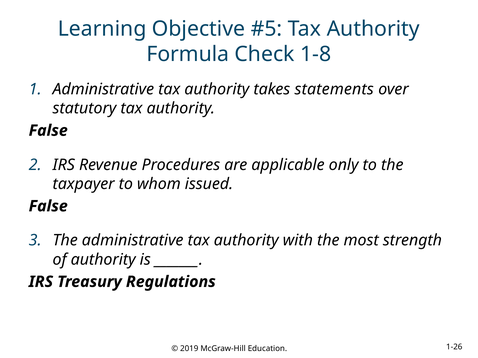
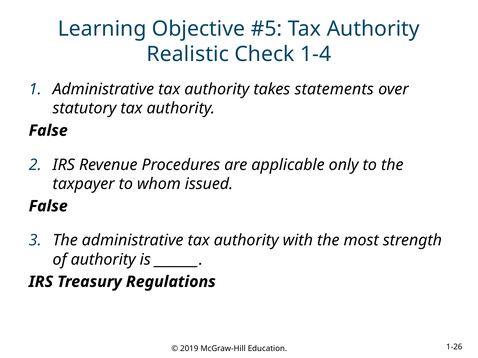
Formula: Formula -> Realistic (188, 54)
1-8: 1-8 -> 1-4 (316, 54)
